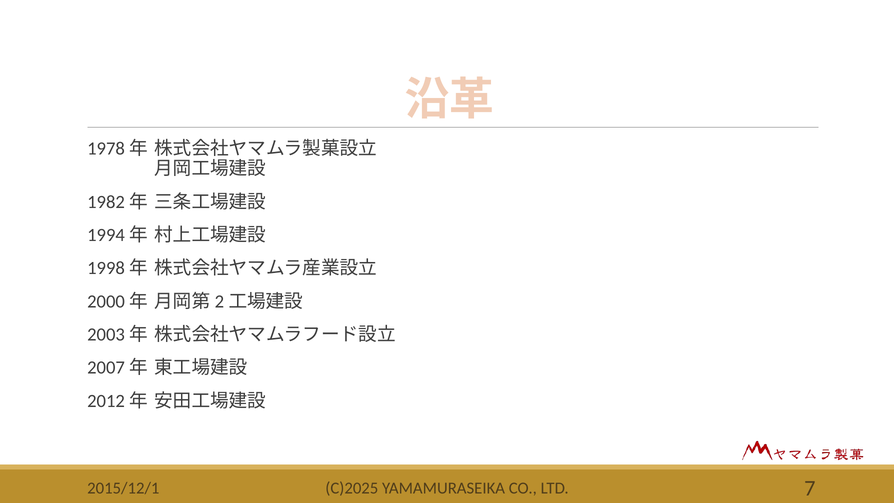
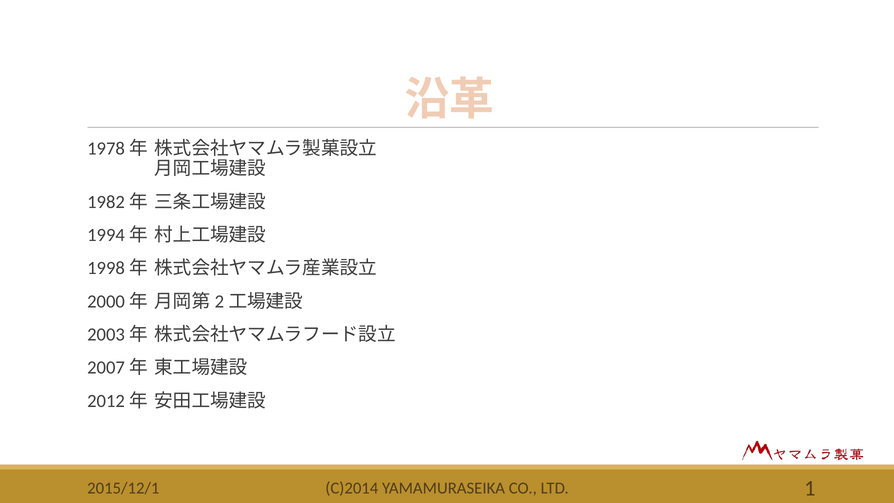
C)2025: C)2025 -> C)2014 (352, 488)
7: 7 -> 1 (810, 488)
